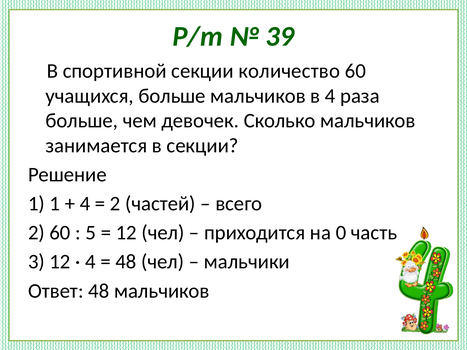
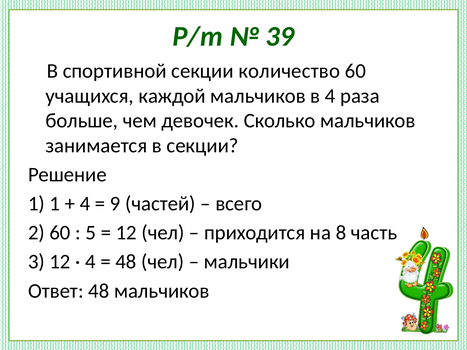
учащихся больше: больше -> каждой (172, 96)
2: 2 -> 9 (115, 204)
0: 0 -> 8 (341, 233)
